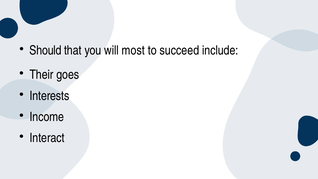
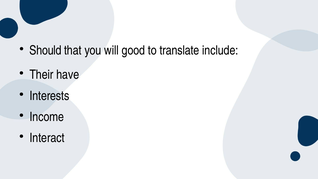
most: most -> good (133, 50)
succeed: succeed -> translate (179, 50)
goes: goes -> have (68, 75)
